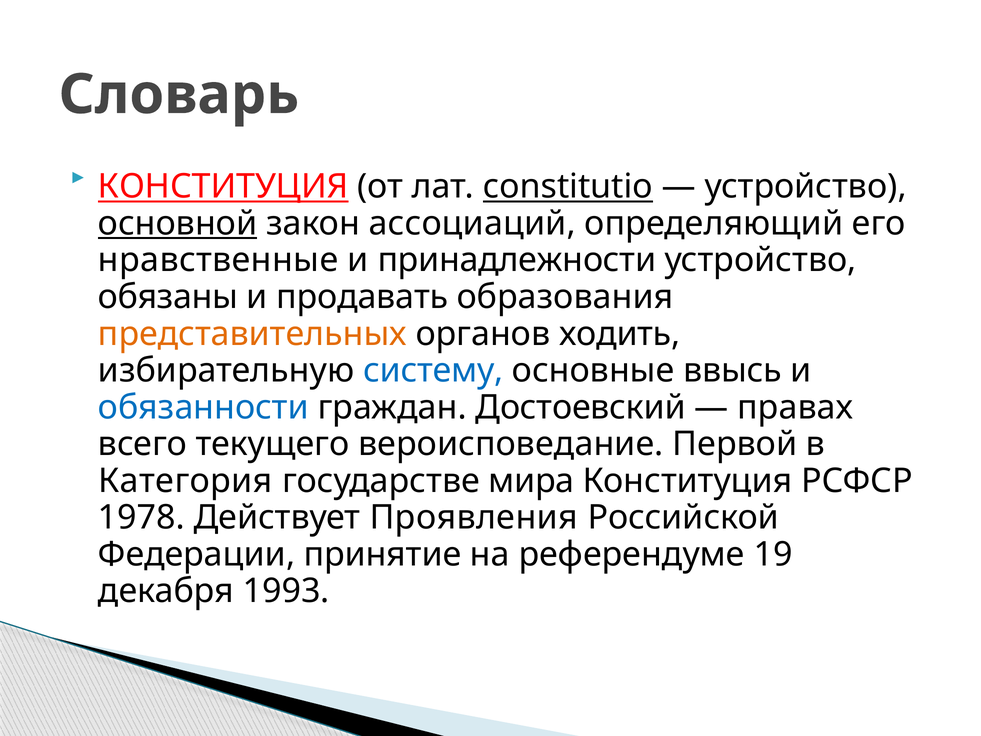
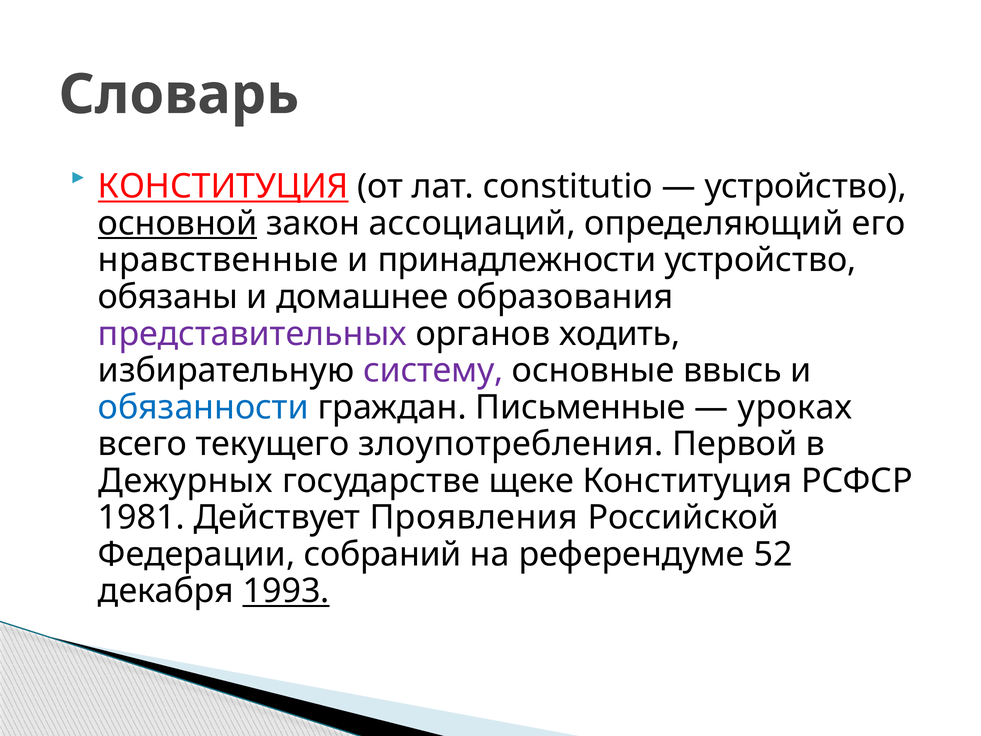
constitutio underline: present -> none (568, 187)
продавать: продавать -> домашнее (362, 297)
представительных colour: orange -> purple (252, 334)
систему colour: blue -> purple (433, 370)
Достоевский: Достоевский -> Письменные (581, 407)
правах: правах -> уроках (795, 407)
вероисповедание: вероисповедание -> злоупотребления (511, 444)
Категория: Категория -> Дежурных (185, 481)
мира: мира -> щеке (531, 481)
1978: 1978 -> 1981 (141, 517)
принятие: принятие -> собраний (383, 554)
19: 19 -> 52 (773, 554)
1993 underline: none -> present (286, 591)
